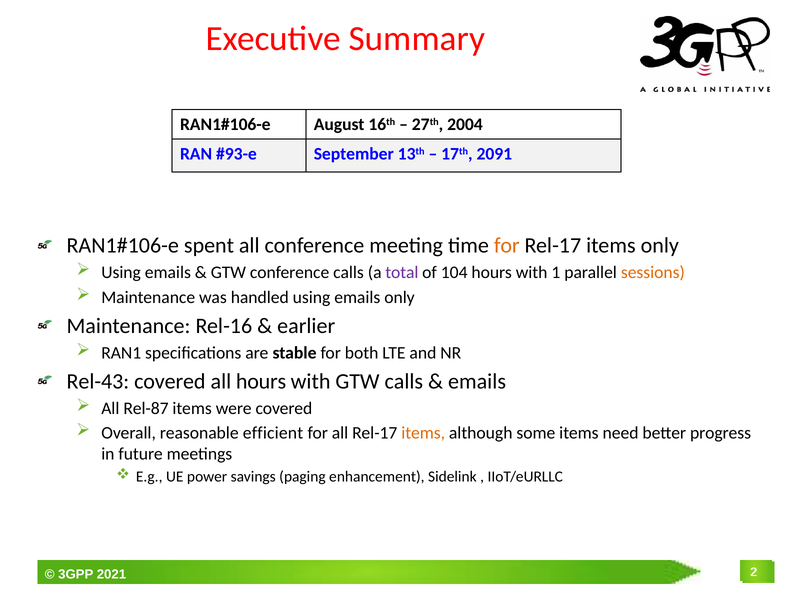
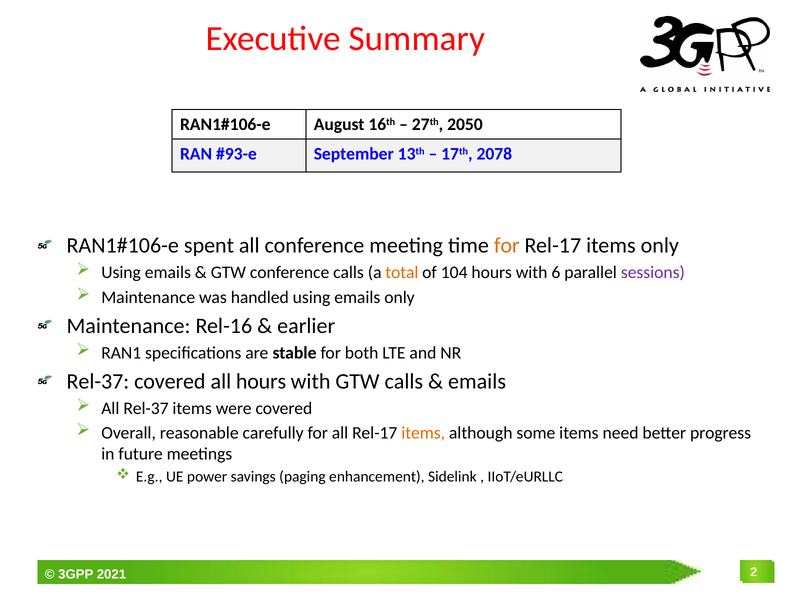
2004: 2004 -> 2050 (465, 125)
2091: 2091 -> 2078 (494, 154)
total colour: purple -> orange (402, 272)
1: 1 -> 6 (556, 272)
sessions colour: orange -> purple (653, 272)
Rel-43: Rel-43 -> Rel-37 (98, 381)
All Rel-87: Rel-87 -> Rel-37 (146, 408)
efficient: efficient -> carefully (273, 433)
